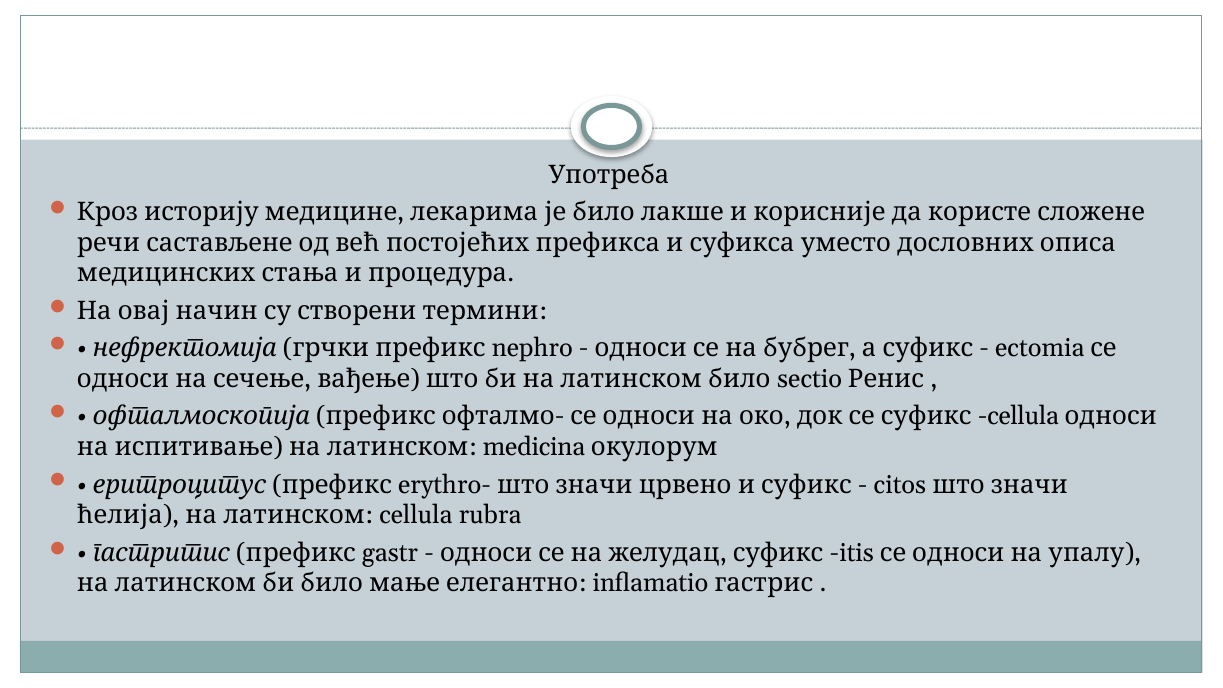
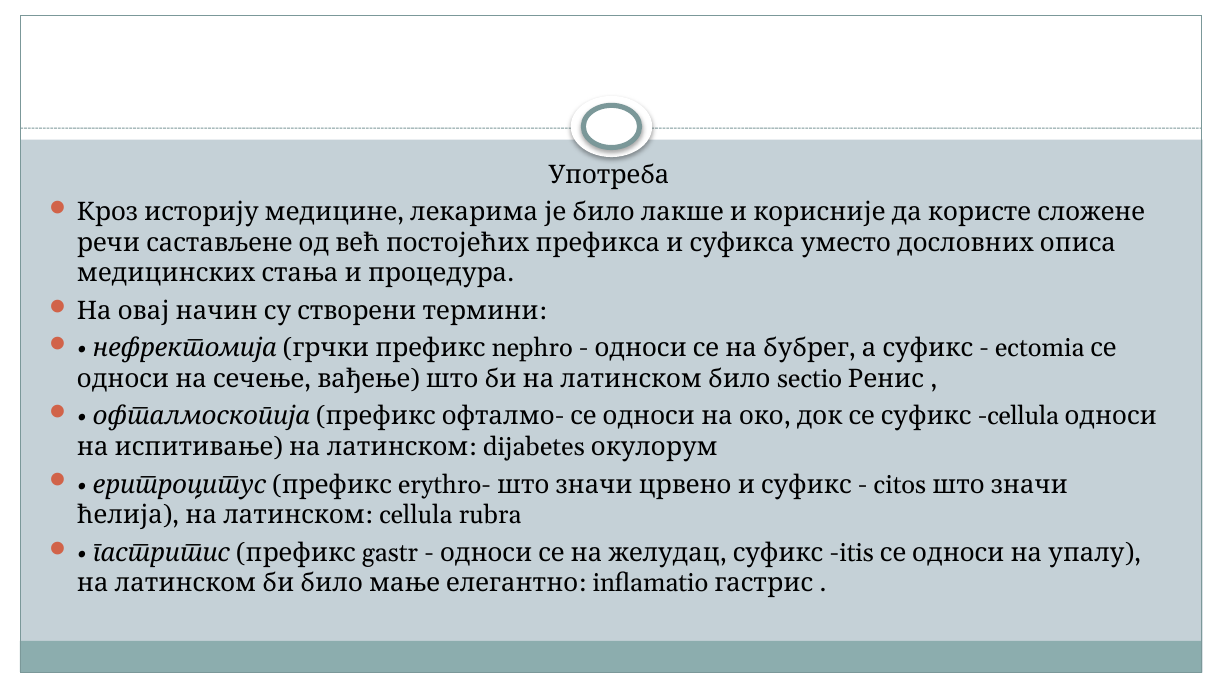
medicina: medicina -> dijabetes (534, 447)
